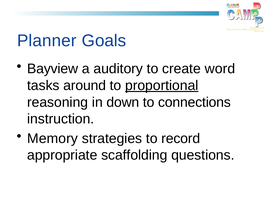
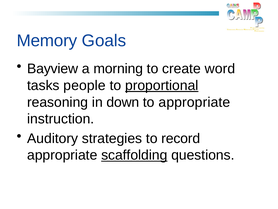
Planner: Planner -> Memory (47, 41)
auditory: auditory -> morning (118, 69)
around: around -> people (85, 85)
to connections: connections -> appropriate (194, 102)
Memory: Memory -> Auditory (53, 138)
scaffolding underline: none -> present (134, 155)
